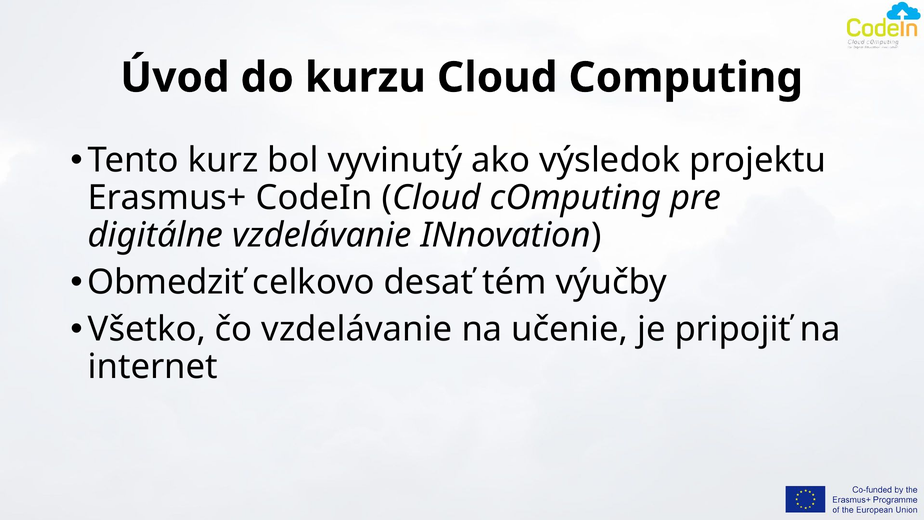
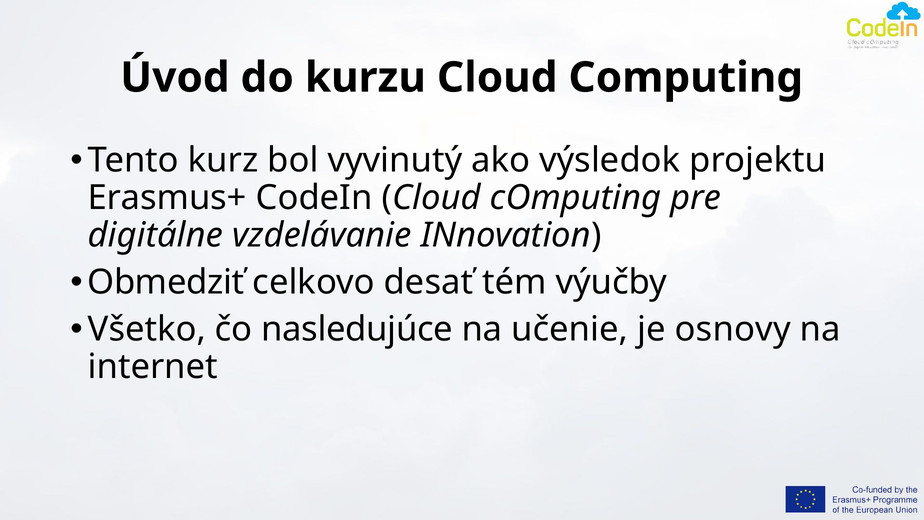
čo vzdelávanie: vzdelávanie -> nasledujúce (357, 329)
pripojiť: pripojiť -> osnovy (733, 329)
